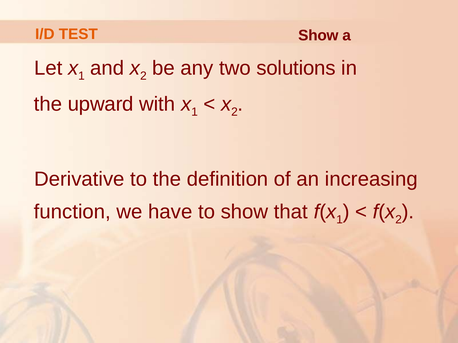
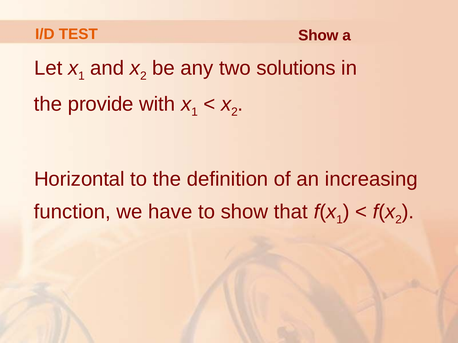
upward: upward -> provide (101, 104)
Derivative: Derivative -> Horizontal (79, 179)
